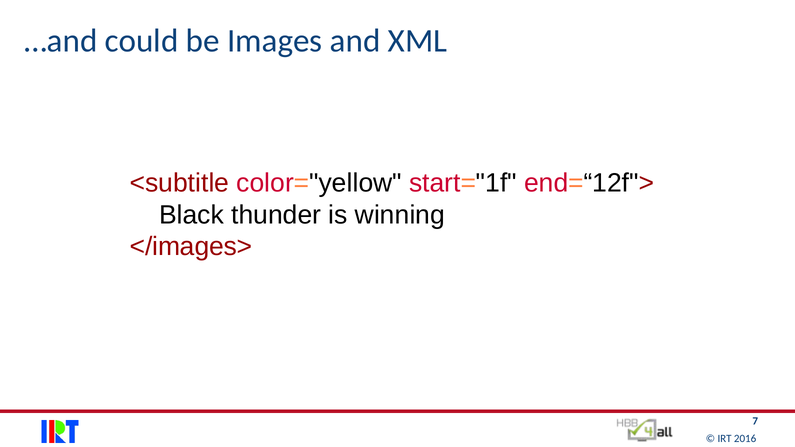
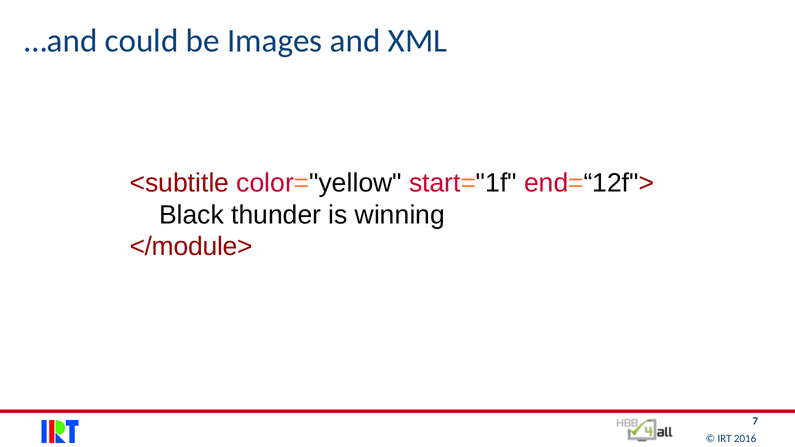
</images>: </images> -> </module> (191, 247)
